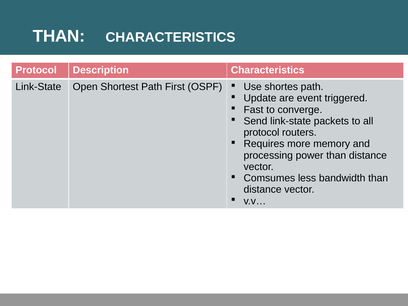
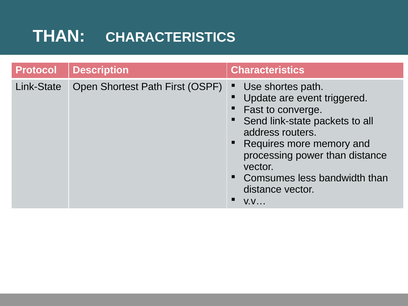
protocol: protocol -> address (262, 132)
